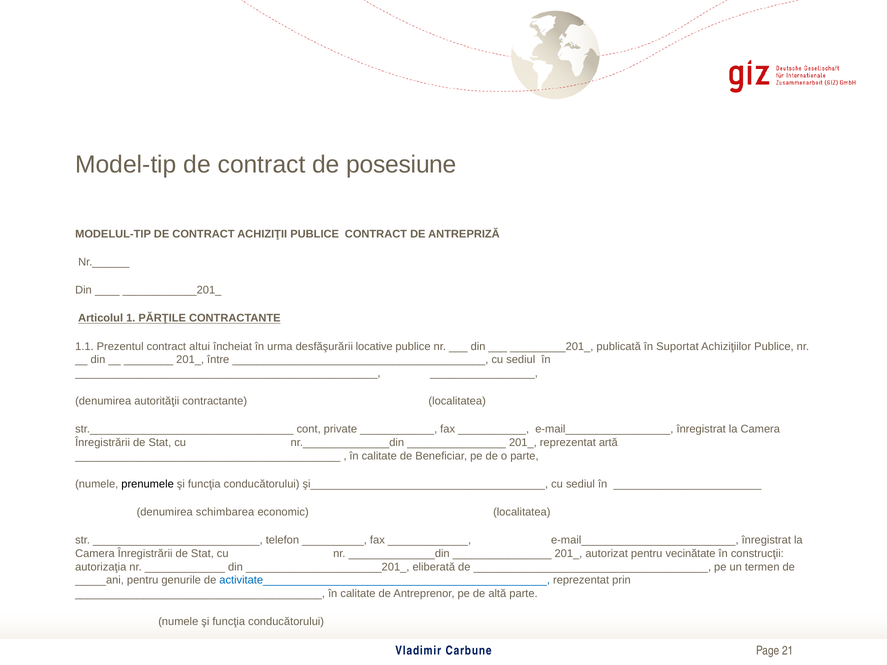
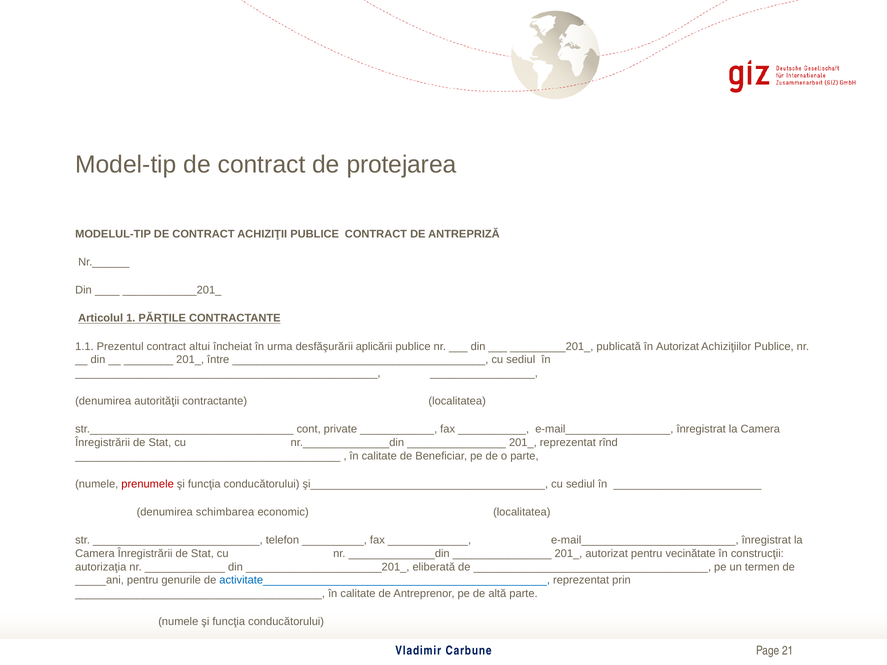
posesiune: posesiune -> protejarea (401, 165)
locative: locative -> aplicării (374, 346)
în Suportat: Suportat -> Autorizat (678, 346)
artă: artă -> rînd (608, 443)
prenumele colour: black -> red (148, 484)
